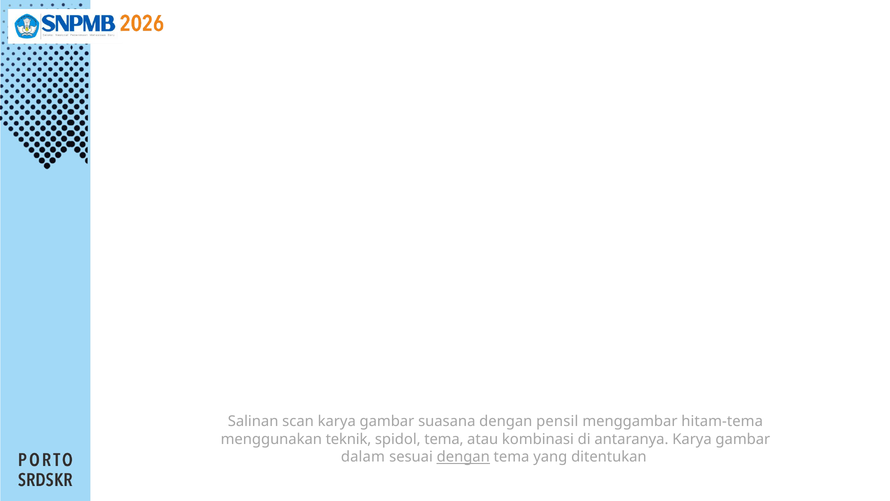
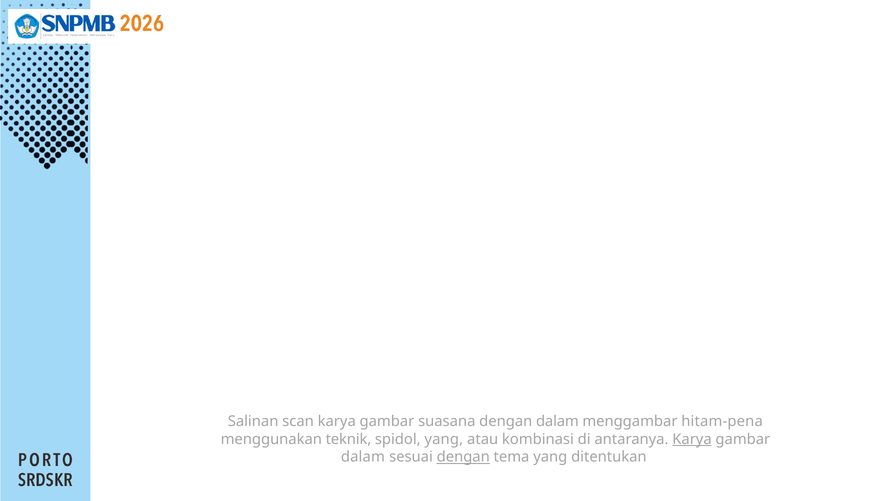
dengan pensil: pensil -> dalam (557, 421)
hitam-tema: hitam-tema -> hitam-pena (722, 421)
spidol tema: tema -> yang (444, 439)
Karya underline: none -> present (692, 439)
